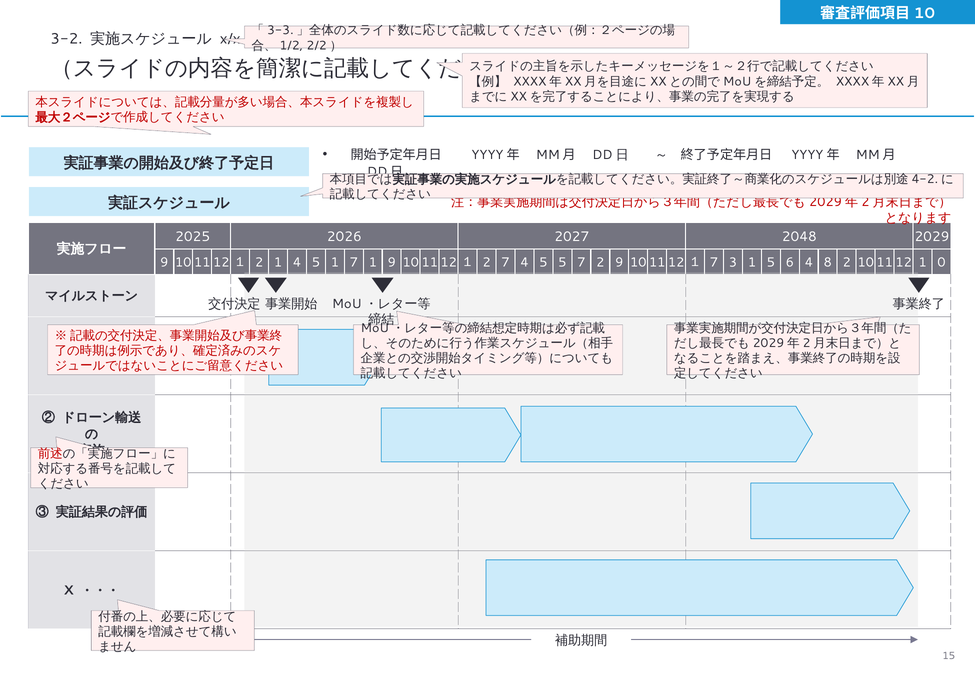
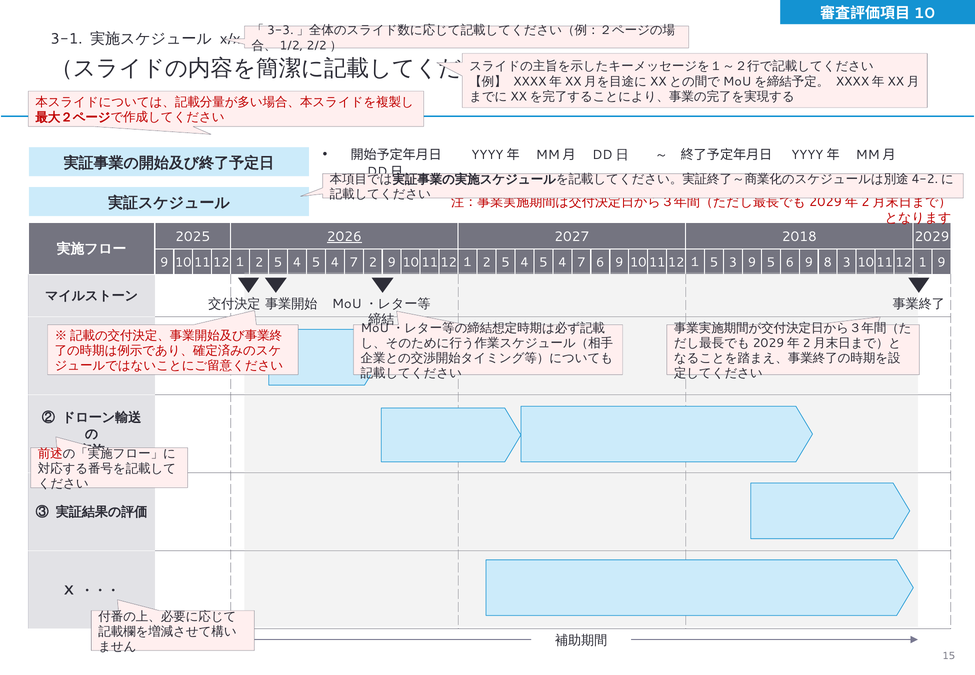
3-2: 3-2 -> 3-1 (66, 39)
2026 underline: none -> present (344, 237)
2048: 2048 -> 2018 (799, 237)
1: 1 -> 5 (278, 262)
1: 1 -> 4 (335, 262)
7 1: 1 -> 2 (373, 262)
7: 7 -> 5 (505, 262)
5: 5 -> 4 (562, 262)
7 2: 2 -> 6 (600, 262)
１ 7: 7 -> 5 (714, 262)
3 1: 1 -> 9 (752, 262)
5 6 4: 4 -> 9 (809, 262)
8 2: 2 -> 3 (847, 262)
1 0: 0 -> 9 (941, 262)
